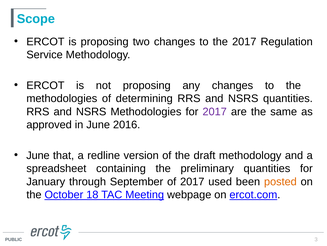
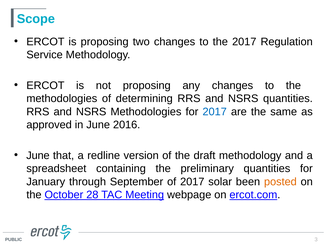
2017 colour: purple -> blue (215, 111)
used: used -> solar (220, 181)
18: 18 -> 28 (92, 194)
